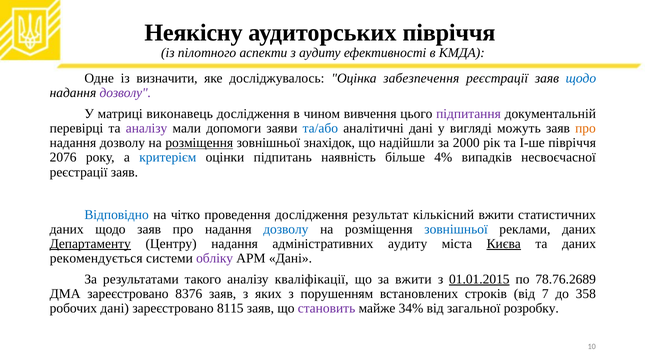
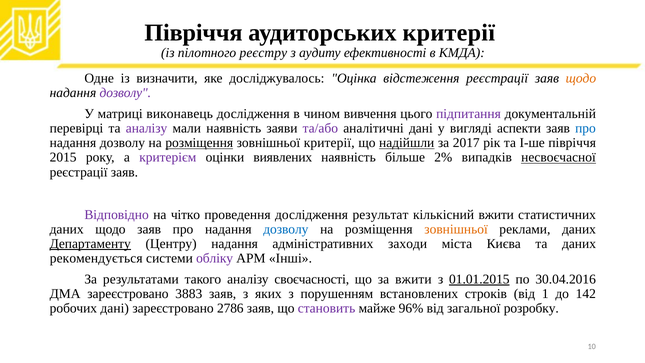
Неякісну: Неякісну -> Півріччя (193, 33)
аудиторських півріччя: півріччя -> критерії (449, 33)
аспекти: аспекти -> реєстру (263, 53)
забезпечення: забезпечення -> відстеження (421, 78)
щодо colour: blue -> orange (581, 78)
мали допомоги: допомоги -> наявність (234, 128)
та/або colour: blue -> purple (320, 128)
можуть: можуть -> аспекти (519, 128)
про colour: orange -> blue (585, 128)
зовнішньої знахідок: знахідок -> критерії (329, 143)
надійшли underline: none -> present (407, 143)
2000: 2000 -> 2017 (466, 143)
2076: 2076 -> 2015 (63, 157)
критерієм colour: blue -> purple (168, 157)
підпитань: підпитань -> виявлених (283, 157)
4%: 4% -> 2% (443, 157)
несвоєчасної underline: none -> present (559, 157)
Відповідно colour: blue -> purple (117, 214)
зовнішньої colour: blue -> orange (456, 229)
адміністративних аудиту: аудиту -> заходи (408, 243)
Києва underline: present -> none (504, 243)
АРМ Дані: Дані -> Інші (290, 258)
кваліфікації: кваліфікації -> своєчасності (312, 279)
78.76.2689: 78.76.2689 -> 30.04.2016 (566, 279)
8376: 8376 -> 3883 (189, 294)
7: 7 -> 1 (545, 294)
358: 358 -> 142 (586, 294)
8115: 8115 -> 2786 (230, 308)
34%: 34% -> 96% (411, 308)
